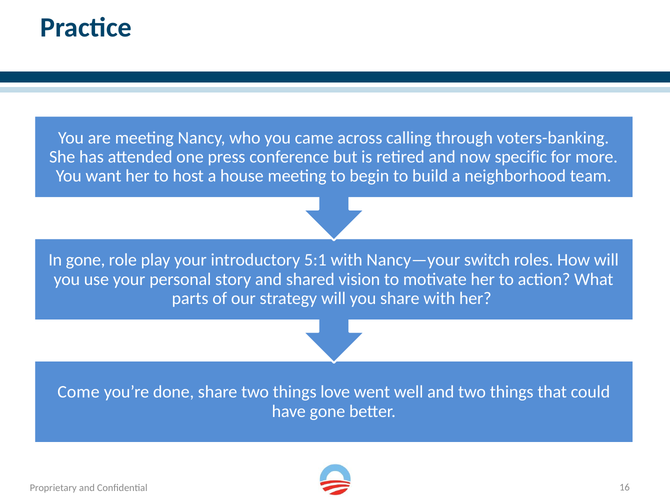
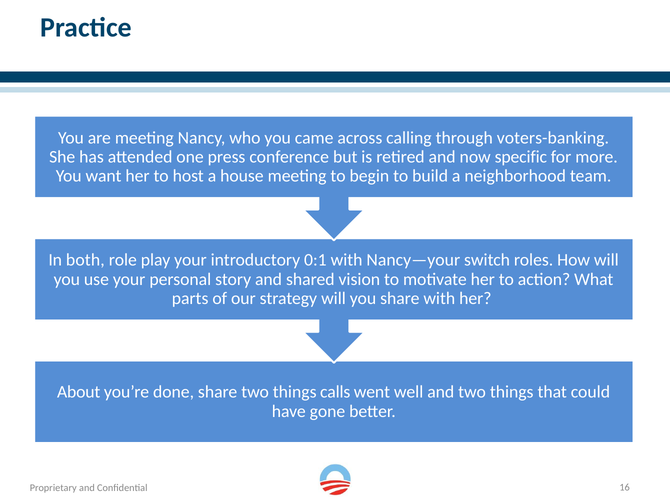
In gone: gone -> both (85, 260)
5:1: 5:1 -> 0:1 (315, 260)
Come: Come -> About (79, 393)
love: love -> calls (335, 393)
